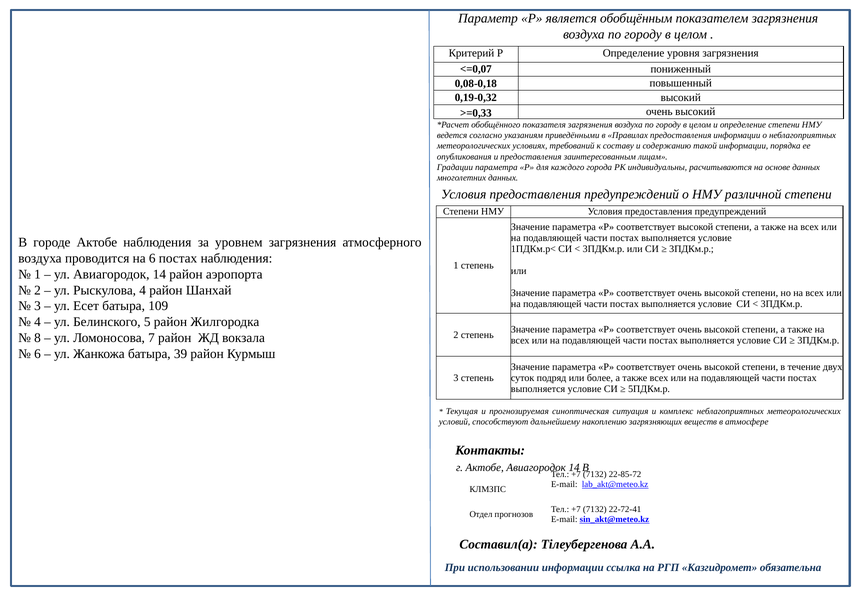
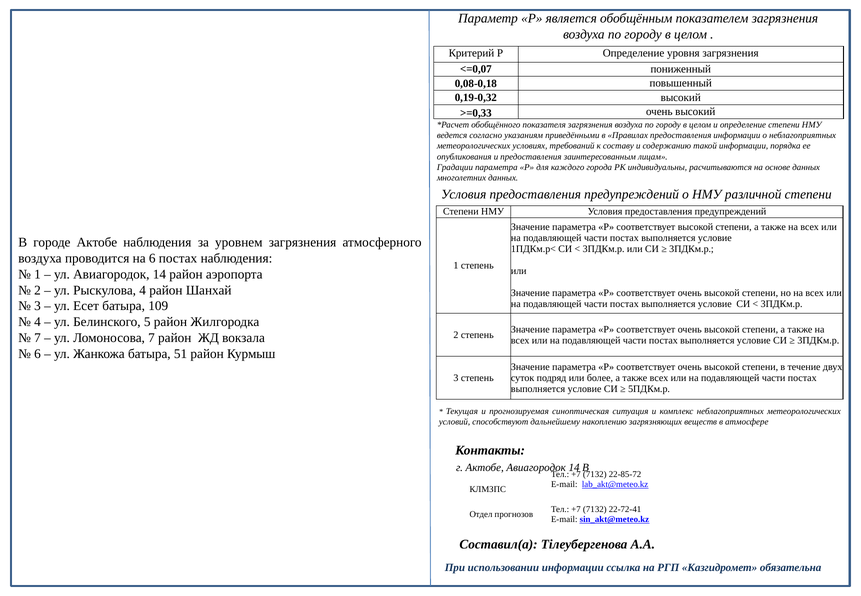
8: 8 -> 7 (38, 338)
39: 39 -> 51 (181, 354)
